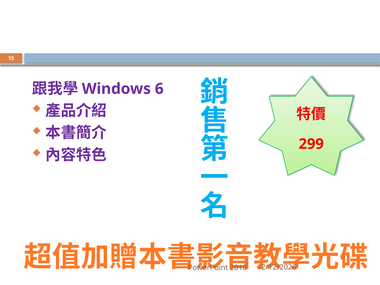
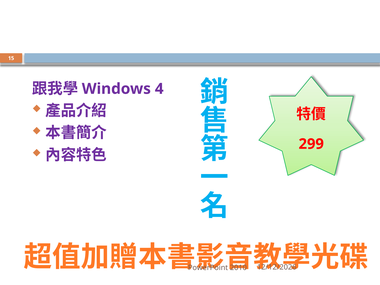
6: 6 -> 4 (159, 89)
